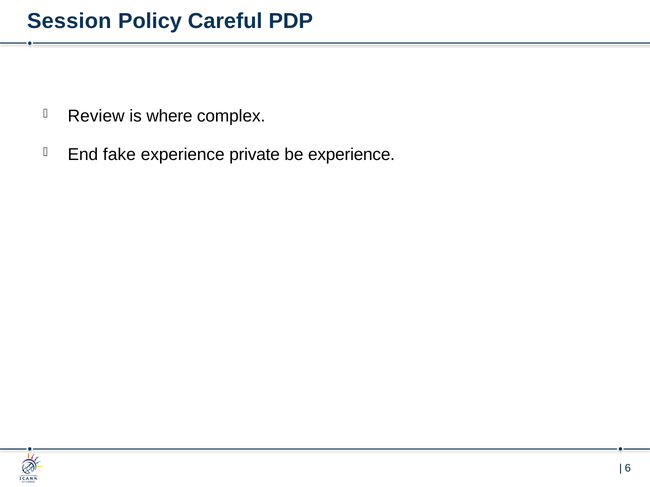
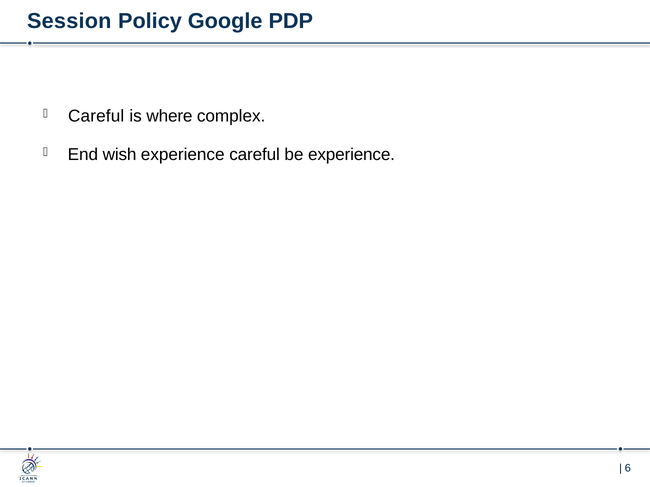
Careful: Careful -> Google (225, 21)
Review: Review -> Careful (96, 116)
fake: fake -> wish (120, 155)
experience private: private -> careful (255, 155)
